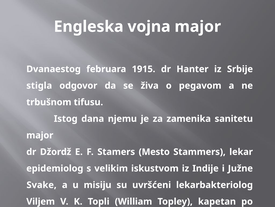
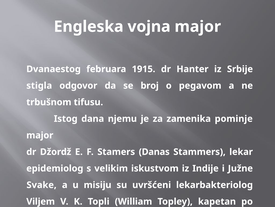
živa: živa -> broj (150, 85)
sanitetu: sanitetu -> pominje (234, 118)
Mesto: Mesto -> Danas (154, 151)
